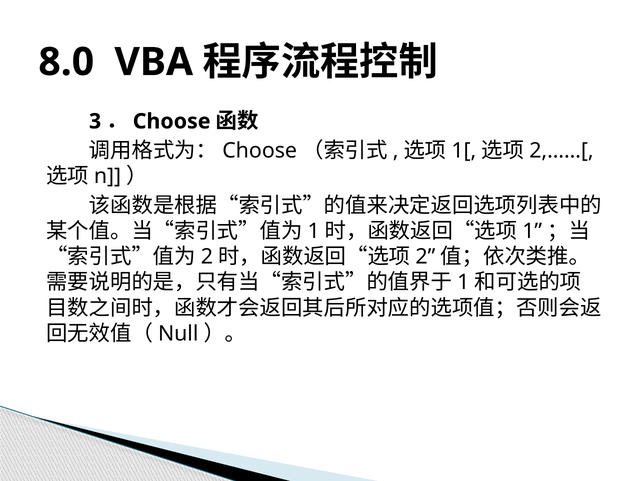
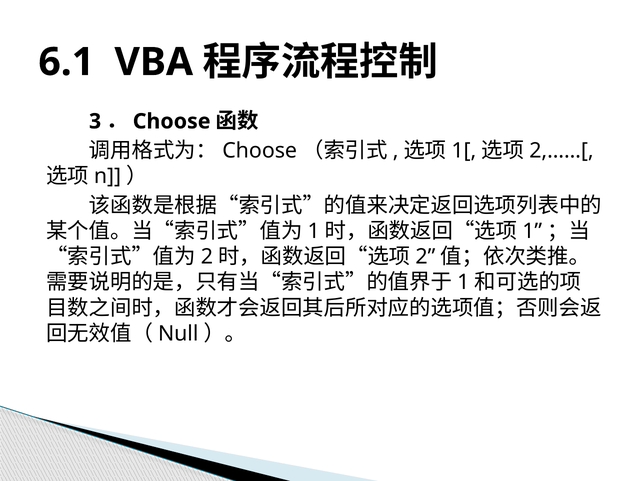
8.0: 8.0 -> 6.1 (66, 62)
